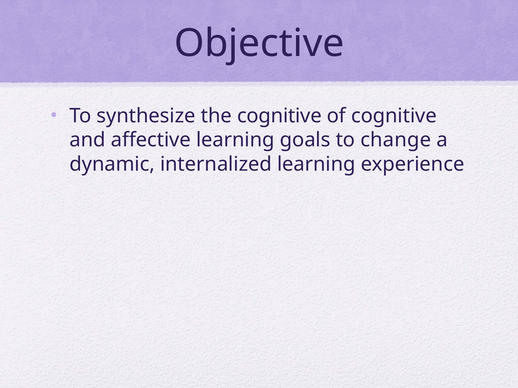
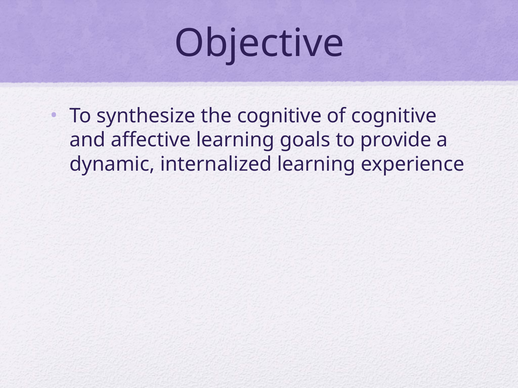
change: change -> provide (396, 140)
